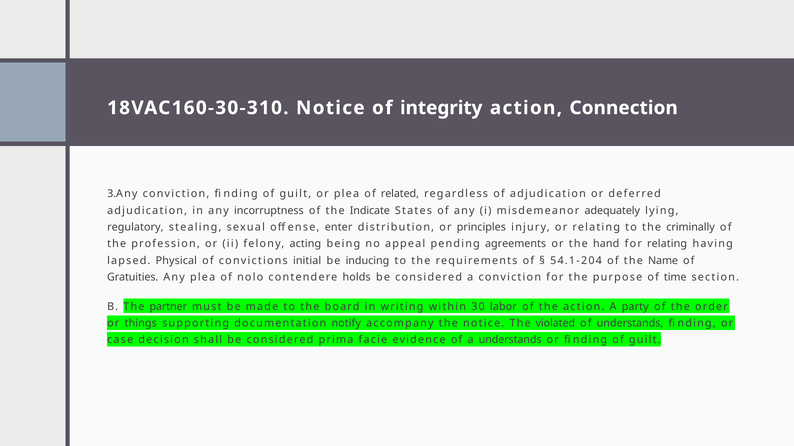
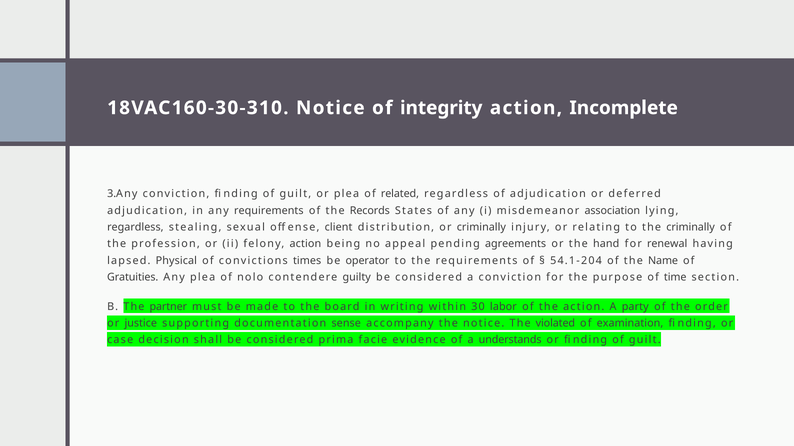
Connection: Connection -> Incomplete (624, 108)
any incorruptness: incorruptness -> requirements (269, 211)
Indicate: Indicate -> Records (370, 211)
adequately: adequately -> association (612, 211)
regulatory: regulatory -> regardless (135, 228)
enter: enter -> client (339, 228)
or principles: principles -> criminally (481, 228)
felony acting: acting -> action (305, 244)
for relating: relating -> renewal (667, 244)
initial: initial -> times (307, 261)
inducing: inducing -> operator (367, 261)
holds: holds -> guilty (357, 278)
things: things -> justice (141, 324)
notify: notify -> sense (346, 324)
of understands: understands -> examination (630, 324)
